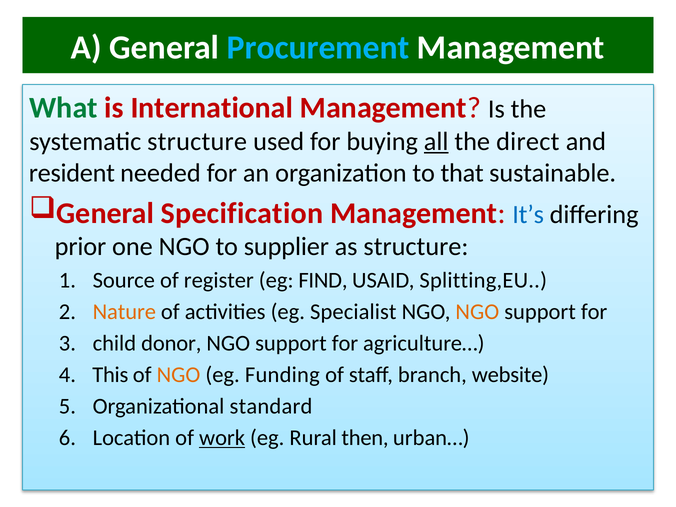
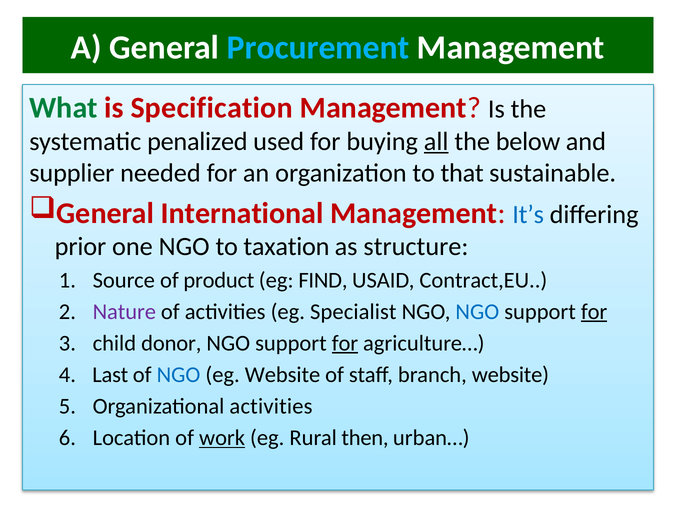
International: International -> Specification (212, 108)
systematic structure: structure -> penalized (197, 142)
direct: direct -> below (528, 142)
resident: resident -> supplier (72, 173)
Specification: Specification -> International (242, 213)
supplier: supplier -> taxation (286, 247)
register: register -> product (219, 280)
Splitting,EU: Splitting,EU -> Contract,EU (483, 280)
Nature colour: orange -> purple (124, 312)
NGO colour: orange -> blue (477, 312)
for underline: none -> present (594, 312)
for underline: none -> present (345, 343)
This: This -> Last (110, 375)
NGO colour: orange -> blue (179, 375)
eg Funding: Funding -> Website (283, 375)
Organizational standard: standard -> activities (271, 406)
